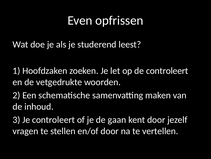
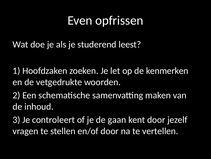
de controleert: controleert -> kenmerken (167, 71)
